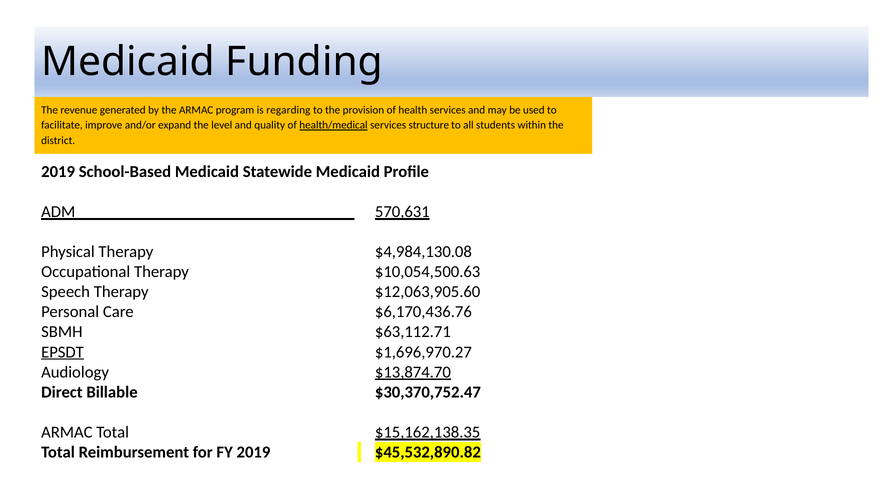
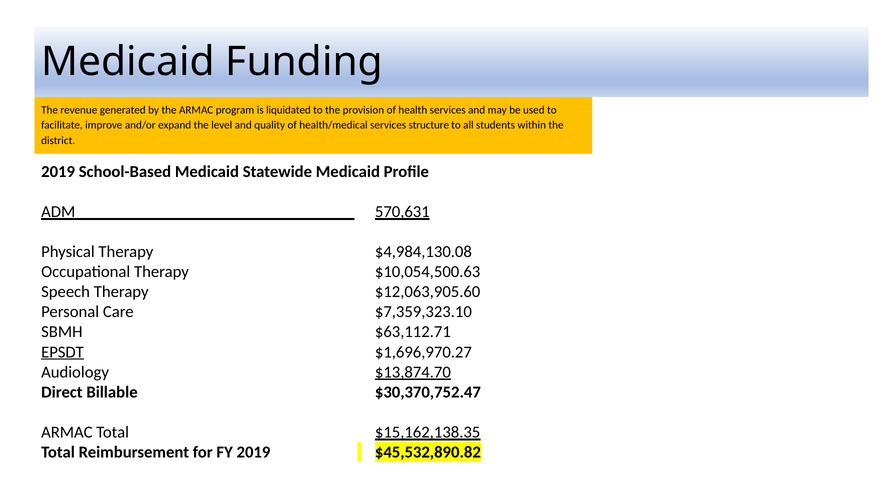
regarding: regarding -> liquidated (288, 110)
health/medical underline: present -> none (333, 125)
$6,170,436.76: $6,170,436.76 -> $7,359,323.10 (423, 312)
